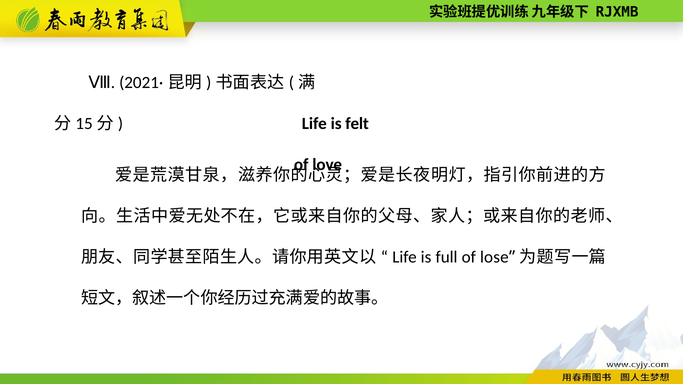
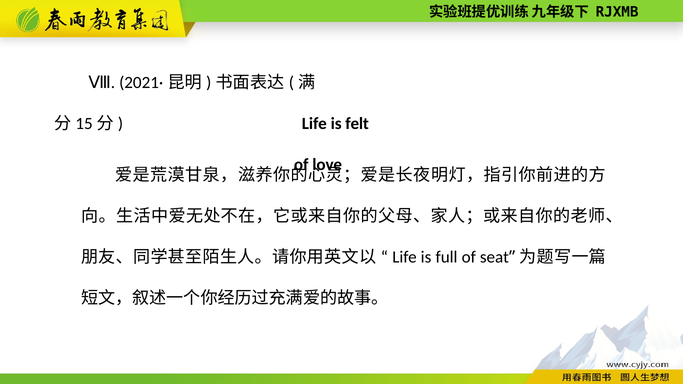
lose: lose -> seat (494, 257)
